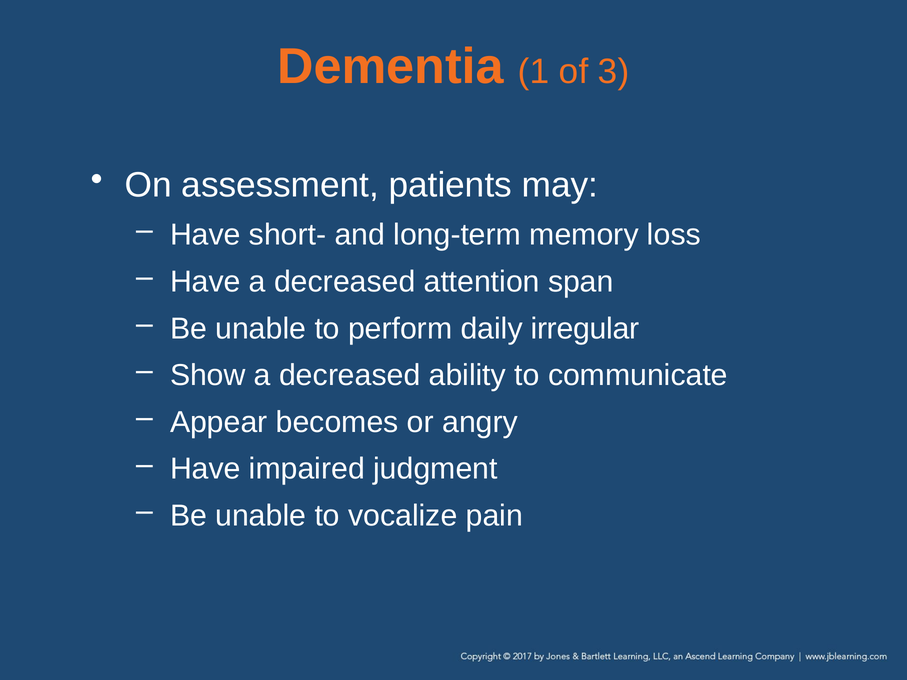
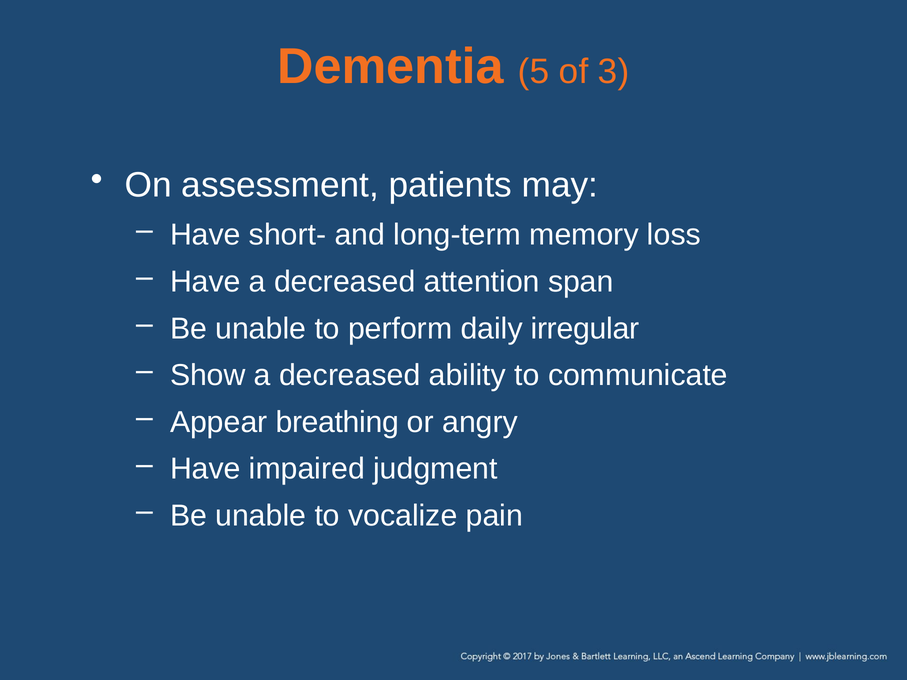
1: 1 -> 5 (534, 72)
becomes: becomes -> breathing (337, 422)
